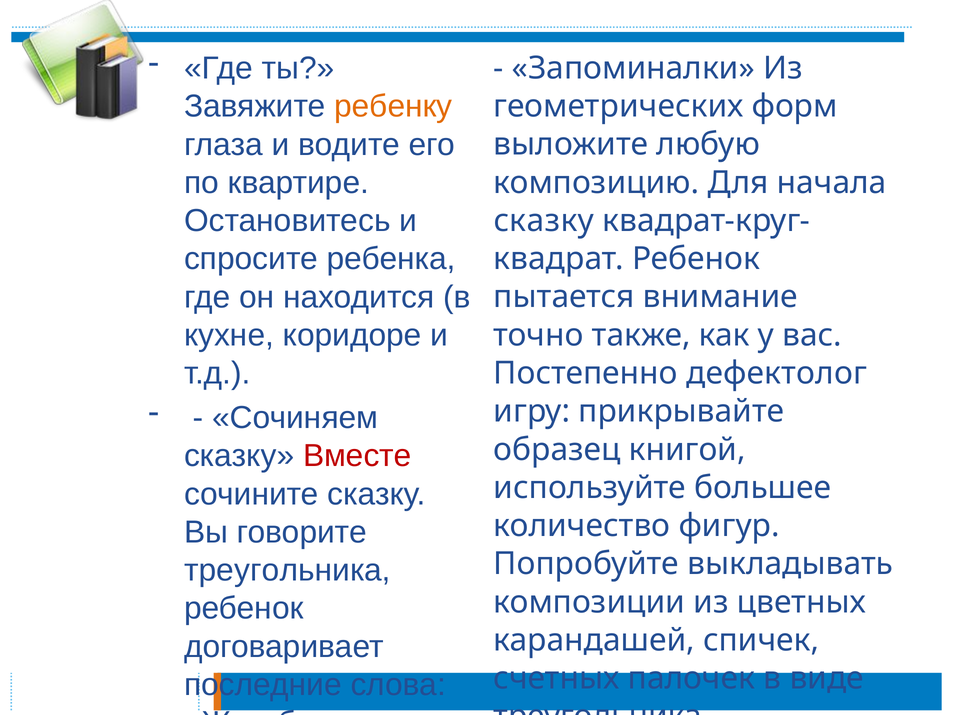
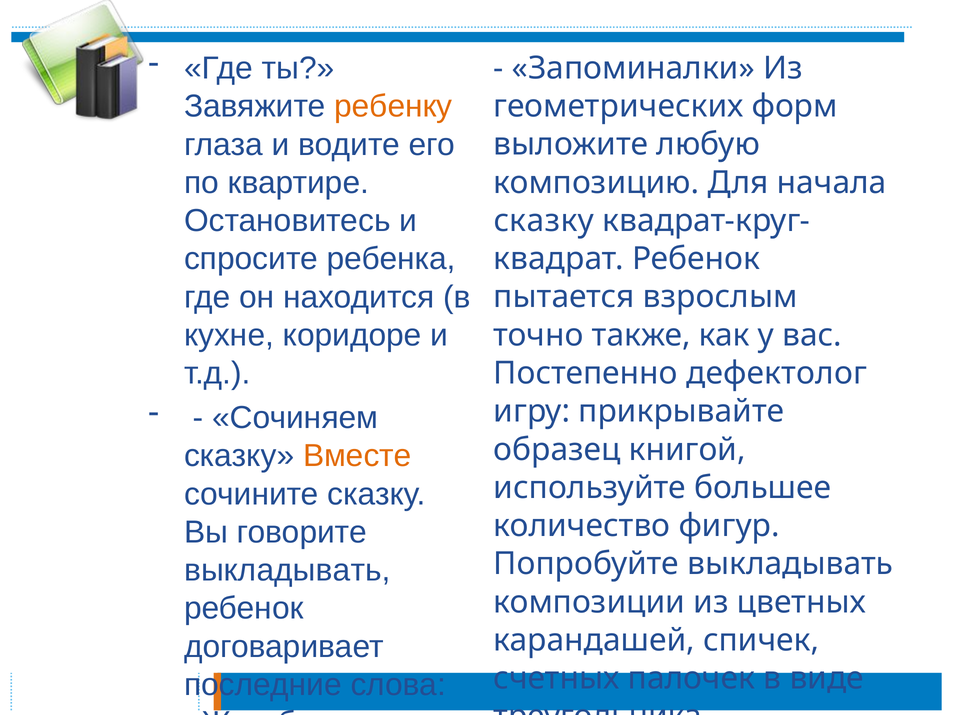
внимание: внимание -> взрослым (720, 297)
Вместе colour: red -> orange (357, 456)
треугольника: треугольника -> выкладывать (287, 570)
